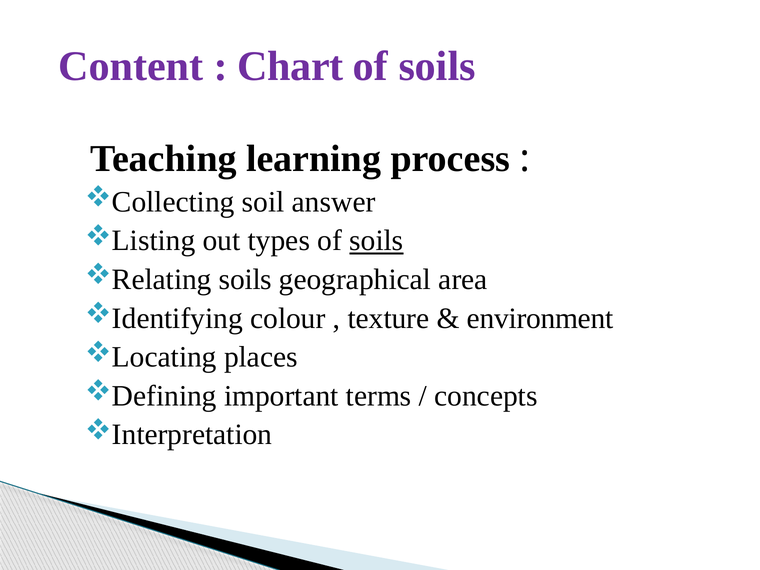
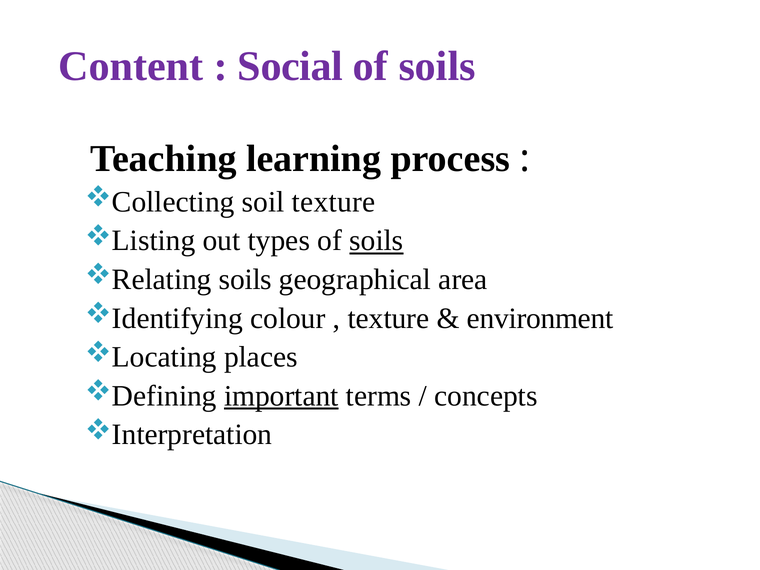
Chart: Chart -> Social (290, 66)
soil answer: answer -> texture (334, 202)
important underline: none -> present (281, 396)
